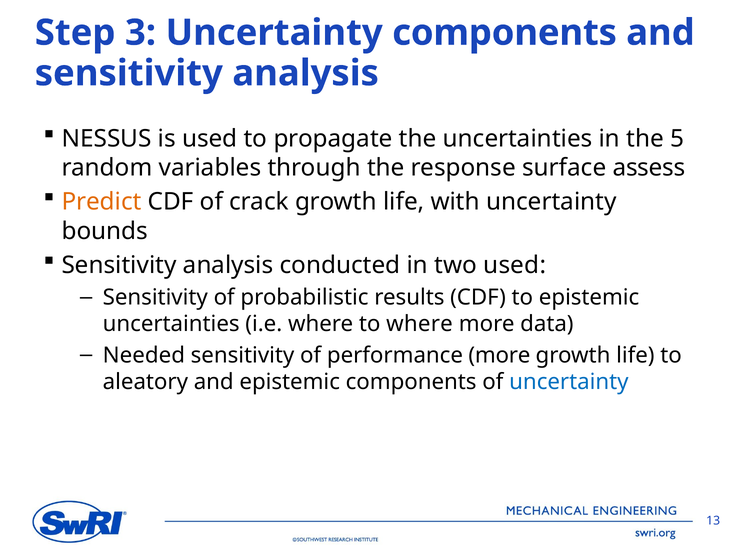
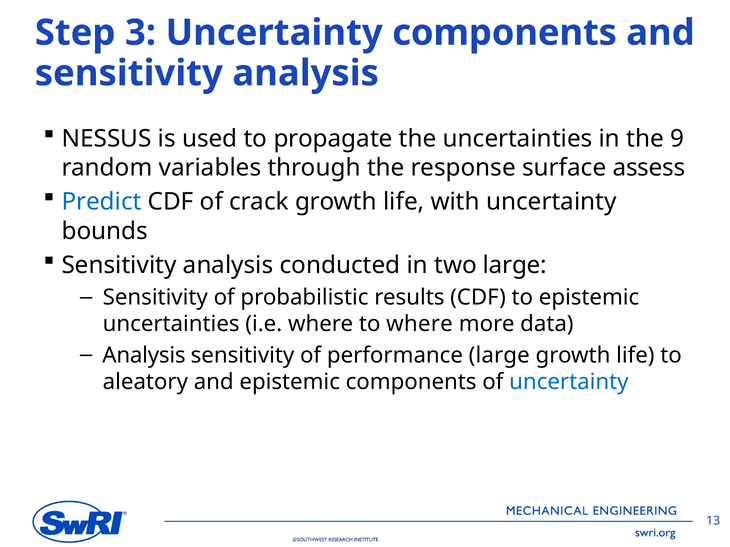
5: 5 -> 9 (677, 139)
Predict colour: orange -> blue (102, 202)
two used: used -> large (515, 265)
Needed: Needed -> Analysis (144, 356)
performance more: more -> large (499, 356)
